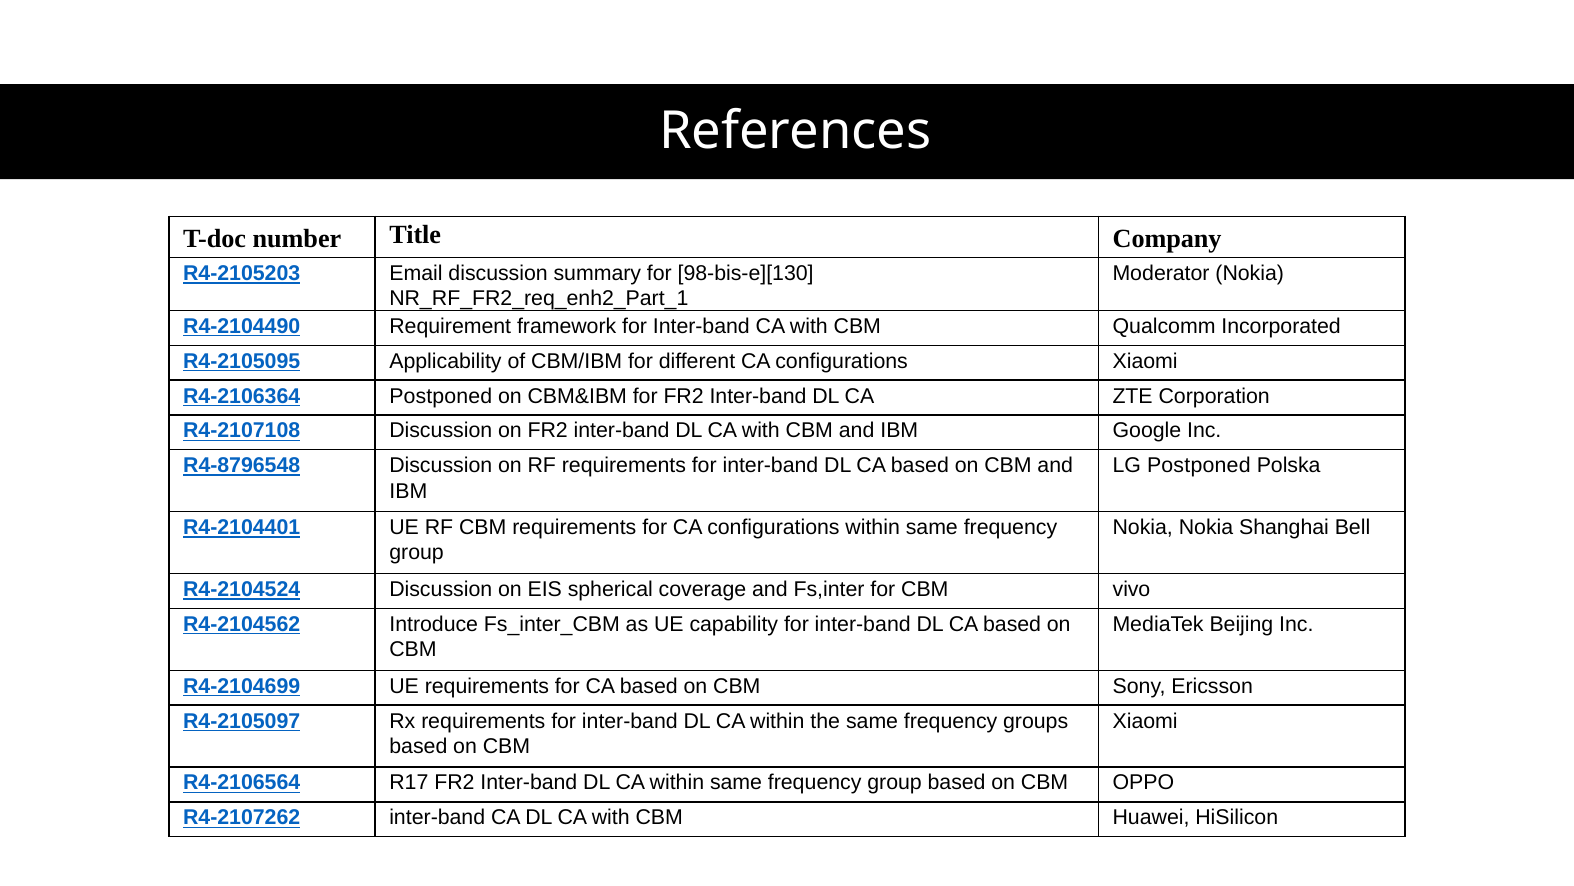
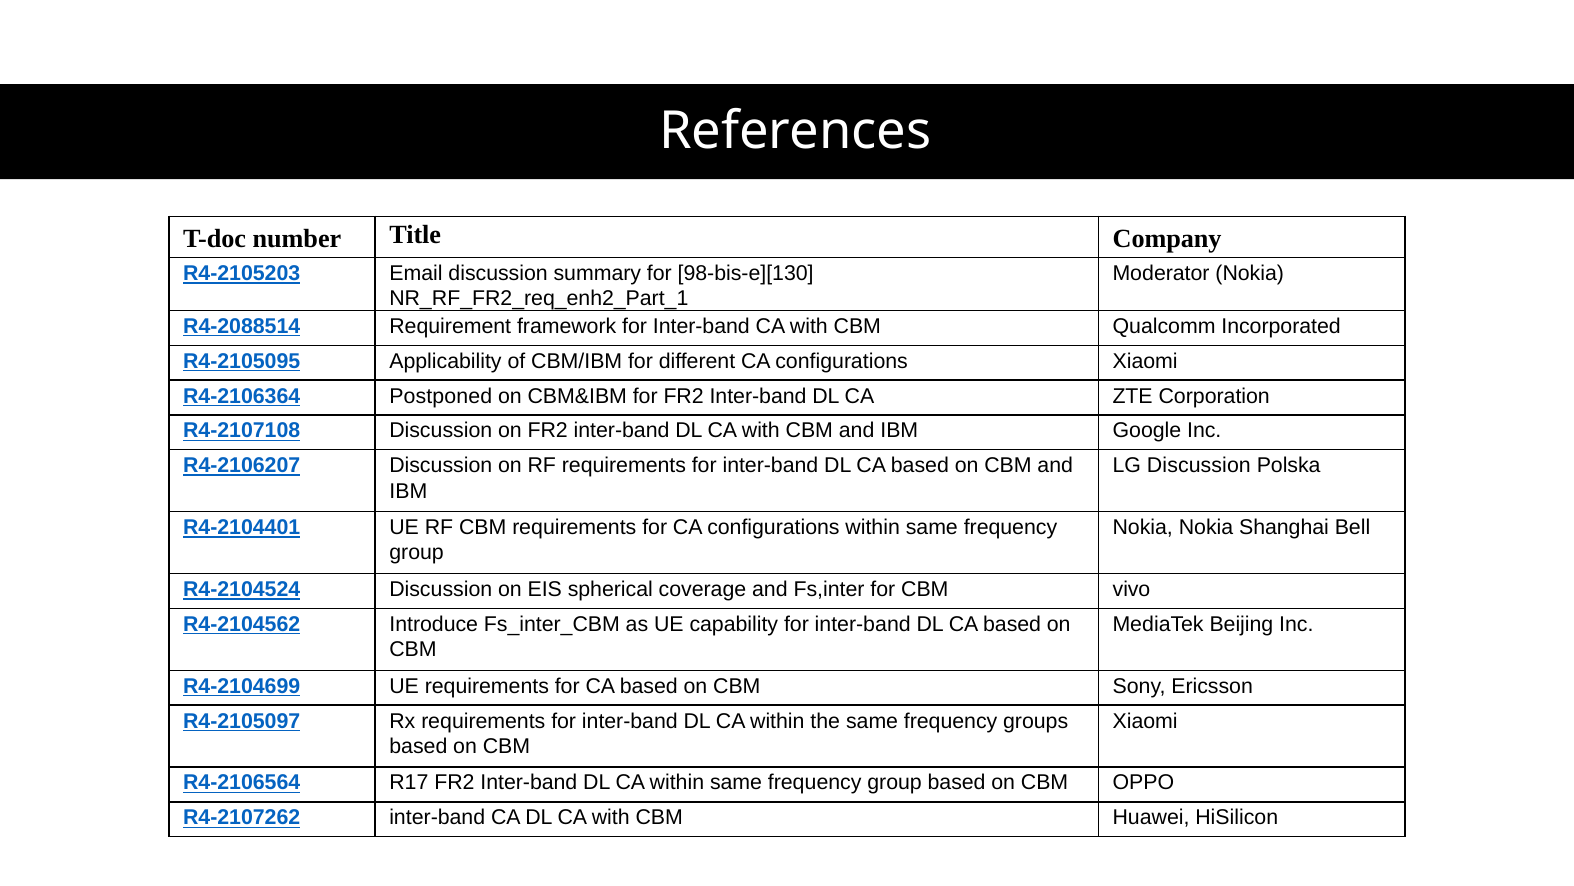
R4-2104490: R4-2104490 -> R4-2088514 (242, 326)
R4-8796548: R4-8796548 -> R4-2106207 (242, 465)
LG Postponed: Postponed -> Discussion (1199, 465)
